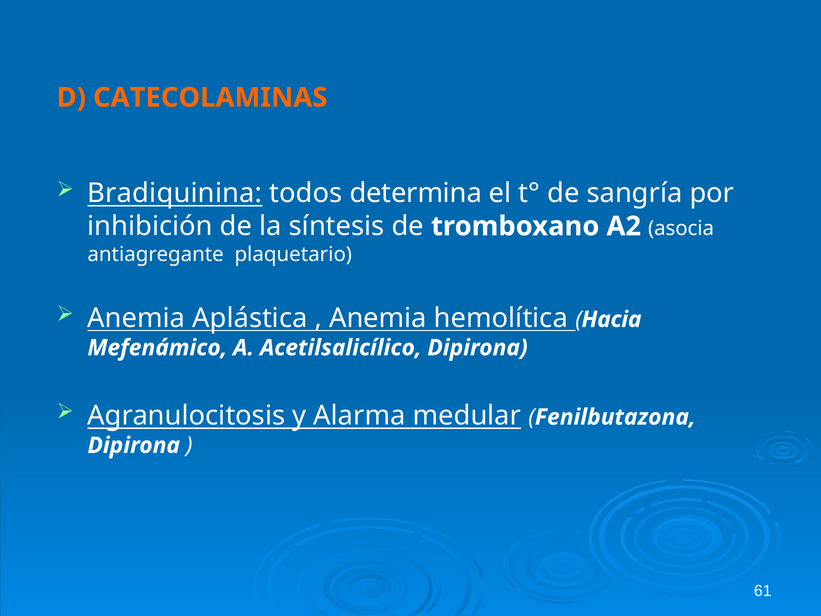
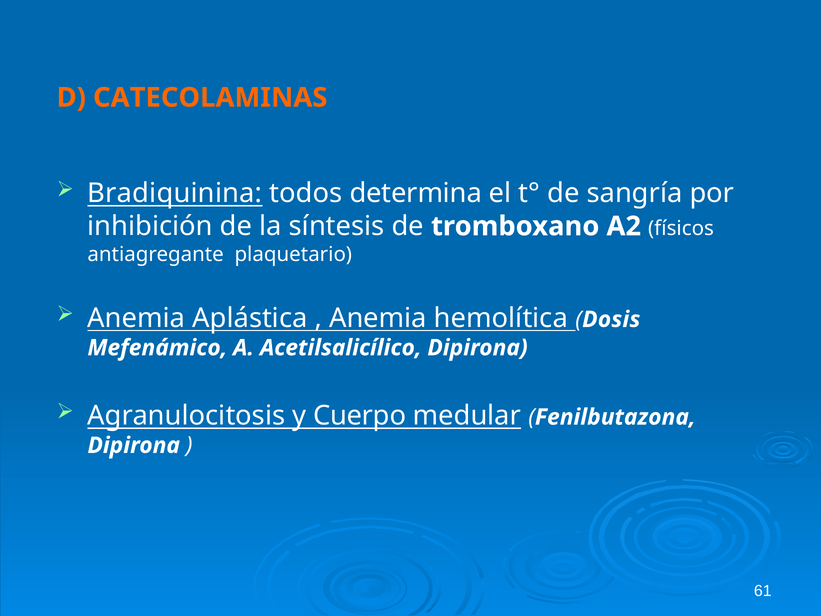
asocia: asocia -> físicos (681, 228)
Hacia: Hacia -> Dosis (611, 319)
Alarma: Alarma -> Cuerpo (360, 415)
